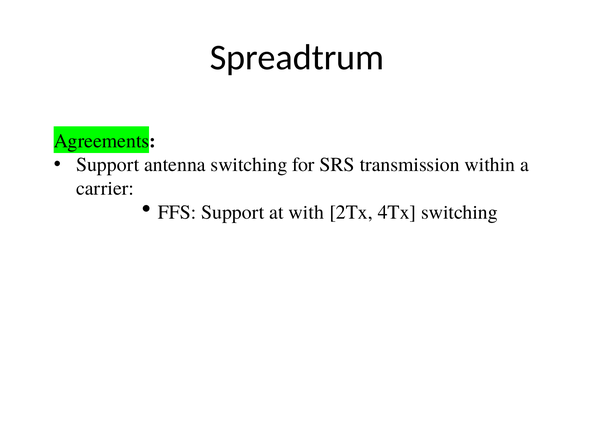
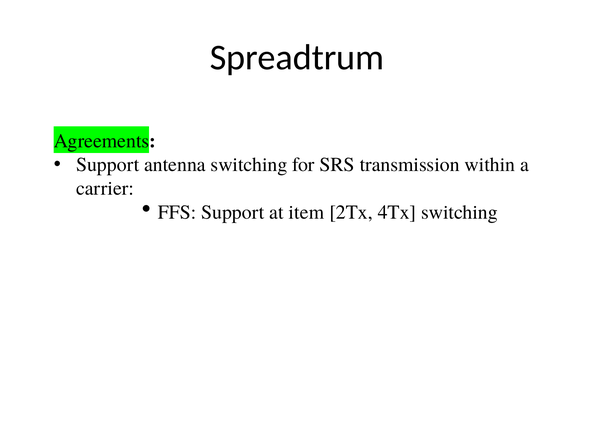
with: with -> item (306, 212)
